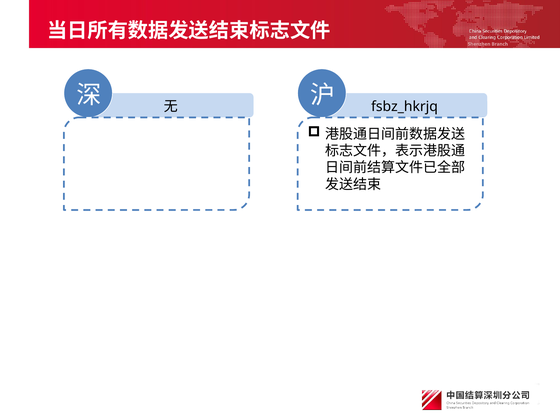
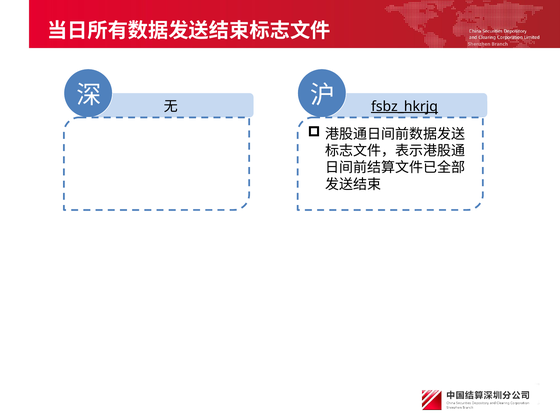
fsbz_hkrjq underline: none -> present (405, 106)
